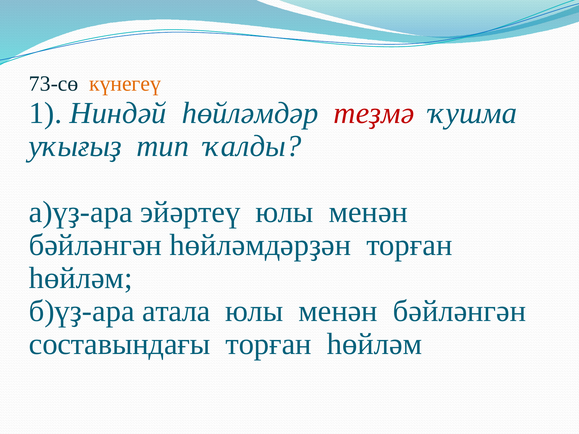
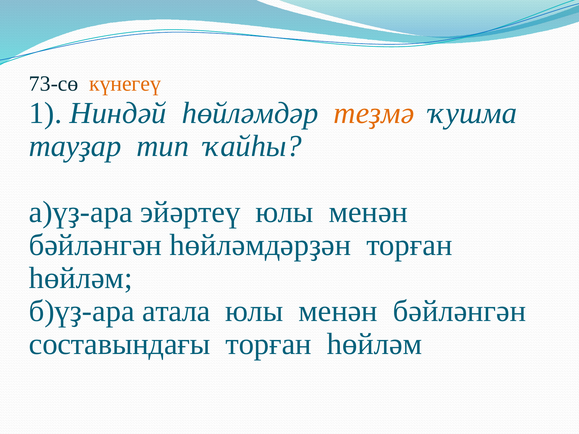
теҙмә colour: red -> orange (374, 113)
уҡығыҙ: уҡығыҙ -> тауҙар (75, 146)
ҡалды: ҡалды -> ҡайһы (253, 146)
